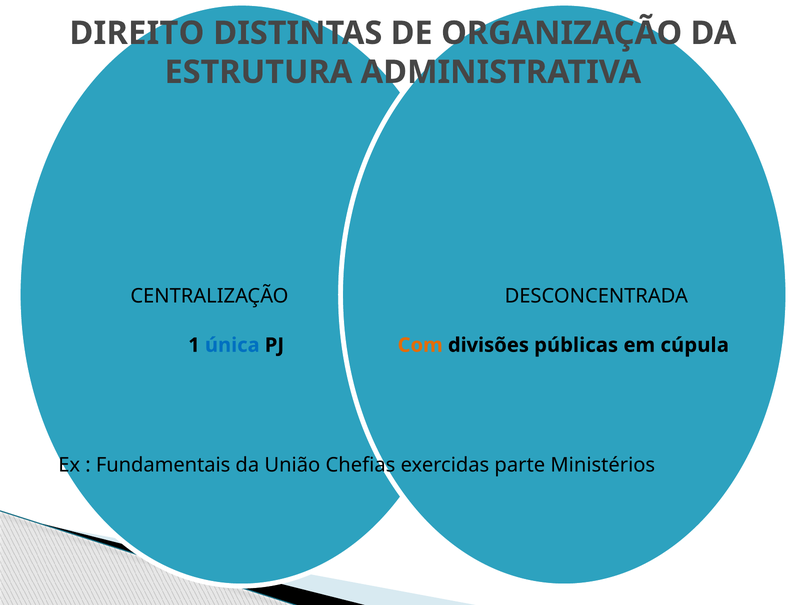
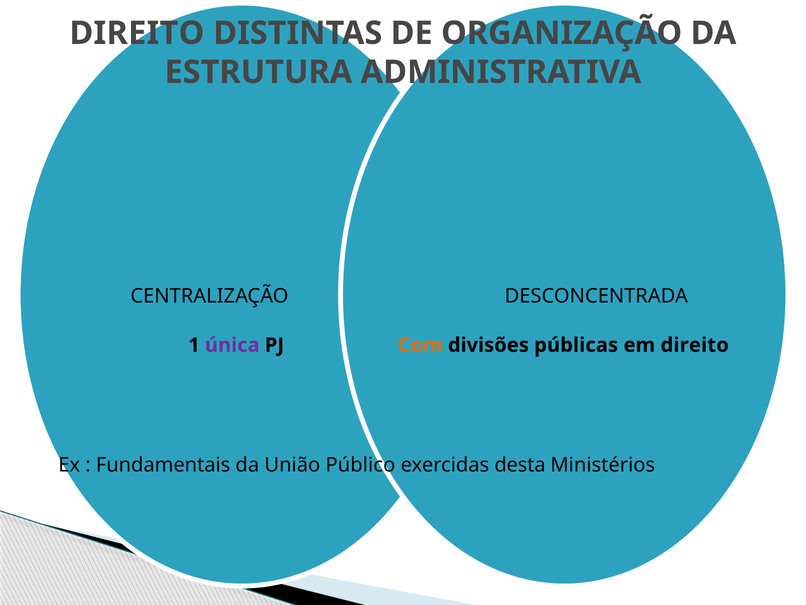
única colour: blue -> purple (232, 345)
em cúpula: cúpula -> direito (695, 345)
Chefias: Chefias -> Público (360, 465)
parte: parte -> desta (520, 465)
